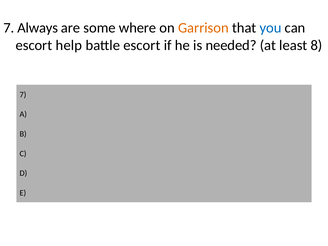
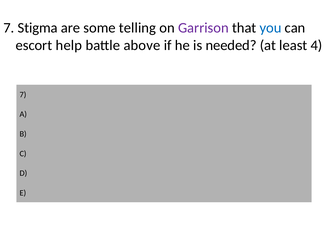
Always: Always -> Stigma (38, 28)
where: where -> telling (137, 28)
Garrison colour: orange -> purple (203, 28)
battle escort: escort -> above (142, 45)
8: 8 -> 4 (316, 45)
